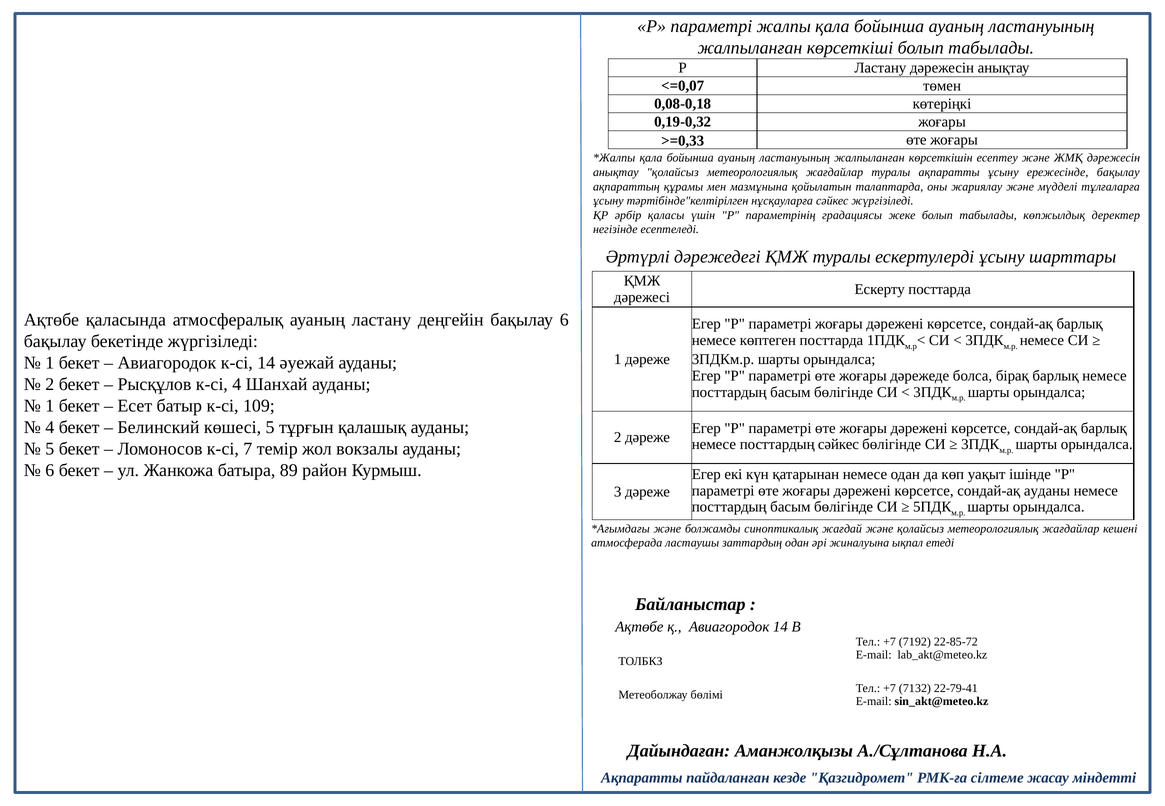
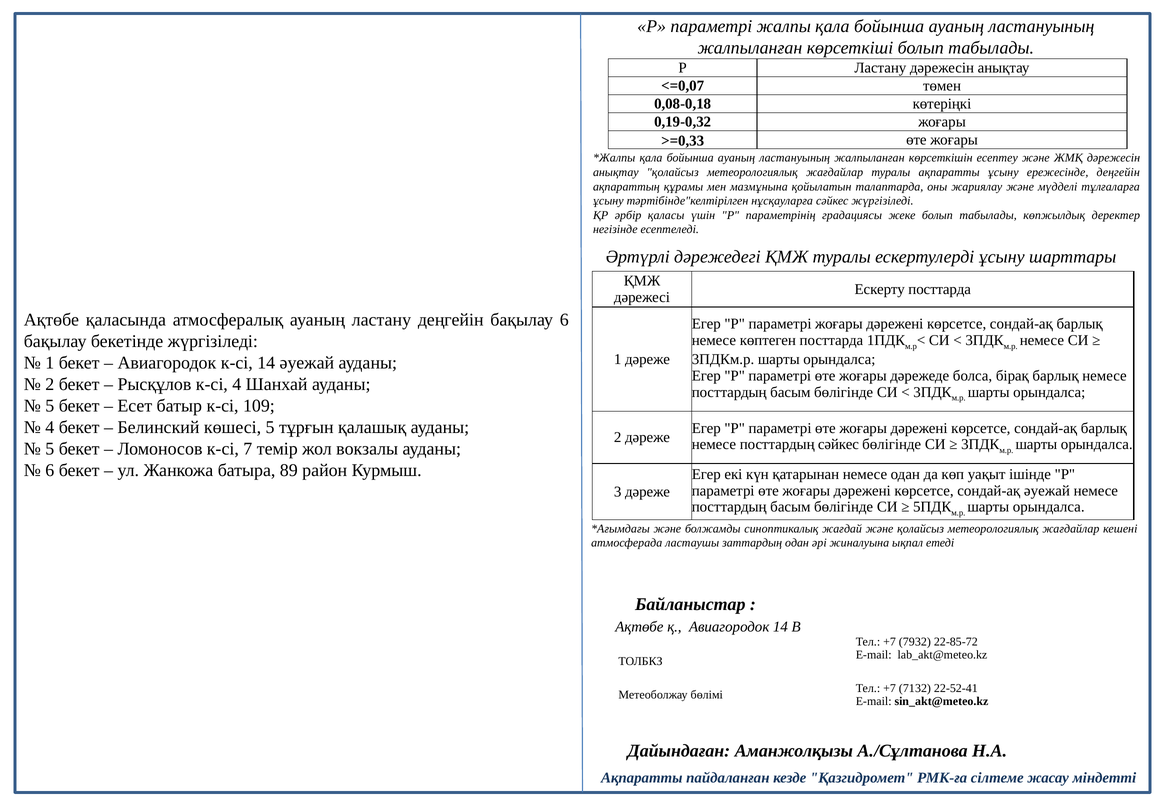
ережесінде бақылау: бақылау -> деңгейін (1118, 172)
1: 1 -> 5 (50, 406)
сондай-ақ ауданы: ауданы -> әуежай (1047, 491)
7192: 7192 -> 7932 (915, 642)
22-79-41: 22-79-41 -> 22-52-41 (956, 689)
